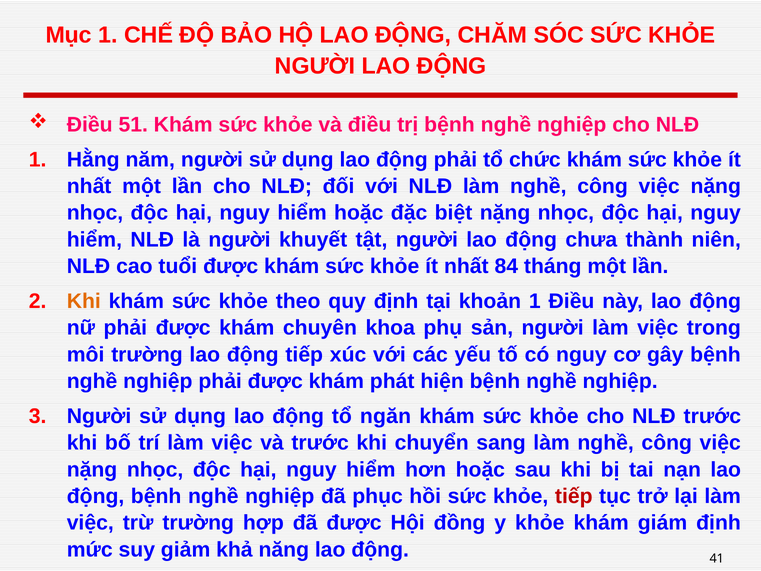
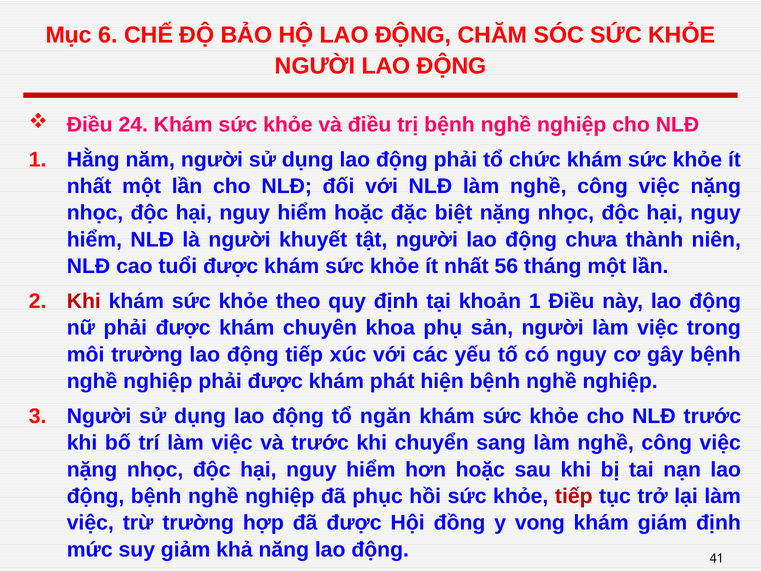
Mục 1: 1 -> 6 (108, 35)
51: 51 -> 24 (133, 124)
84: 84 -> 56 (506, 266)
Khi colour: orange -> red (84, 301)
y khỏe: khỏe -> vong (540, 523)
